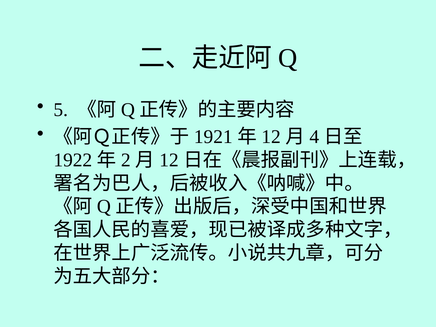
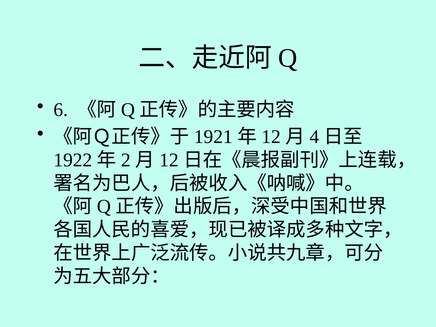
5: 5 -> 6 (61, 110)
